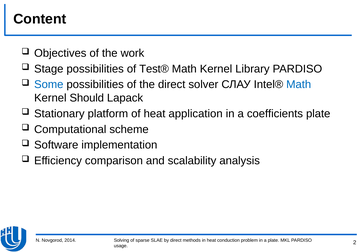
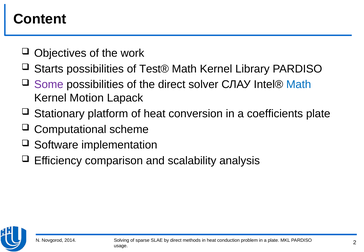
Stage: Stage -> Starts (49, 69)
Some colour: blue -> purple (49, 85)
Should: Should -> Motion (87, 98)
application: application -> conversion (196, 114)
